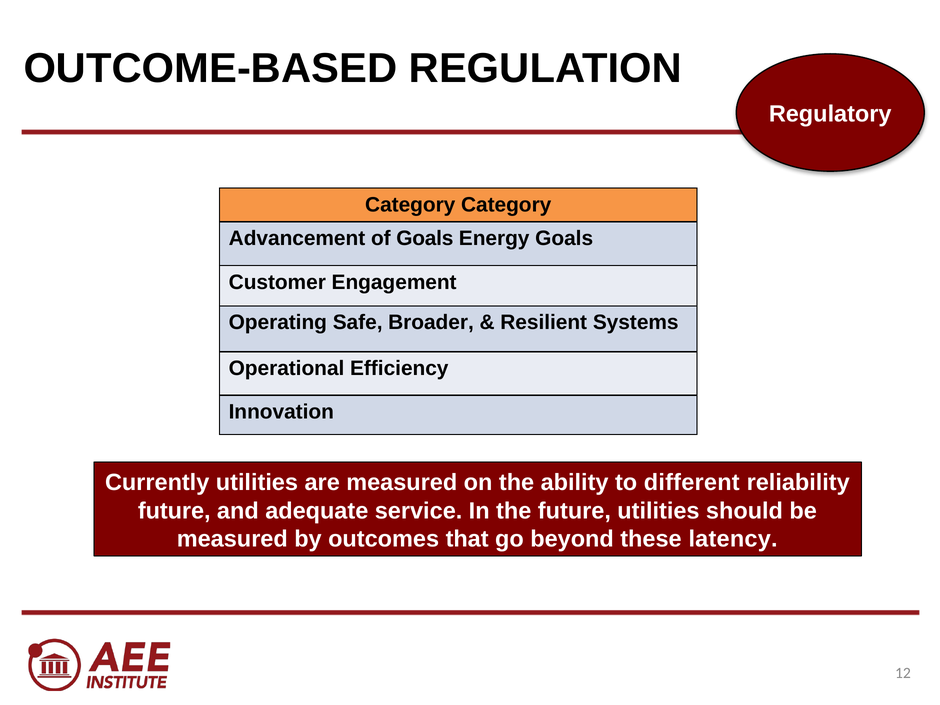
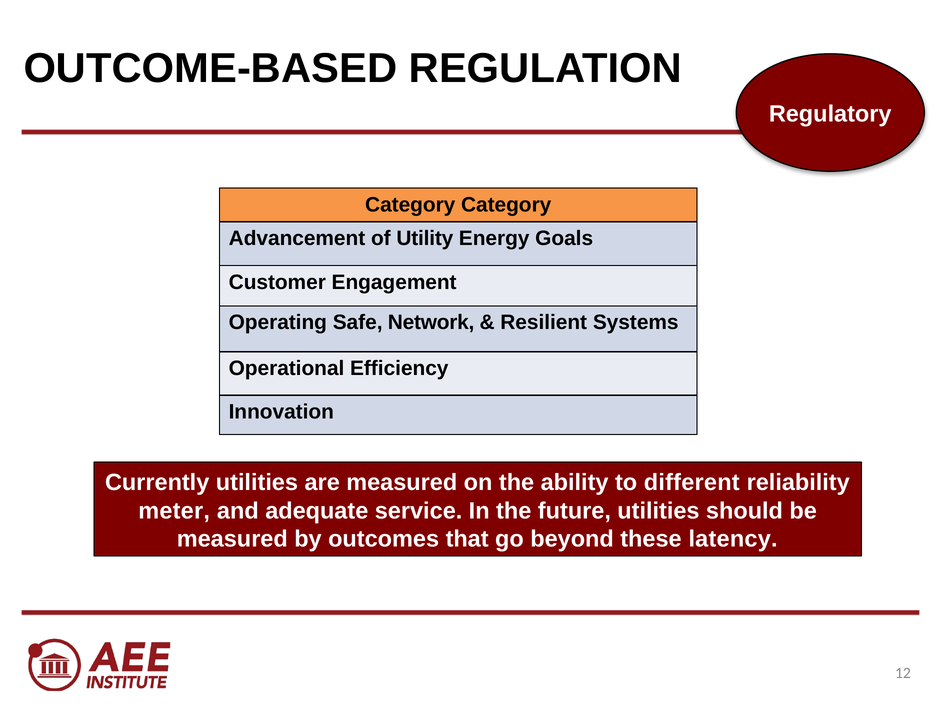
of Goals: Goals -> Utility (425, 238)
Broader: Broader -> Network (431, 323)
future: future -> meter (174, 511)
